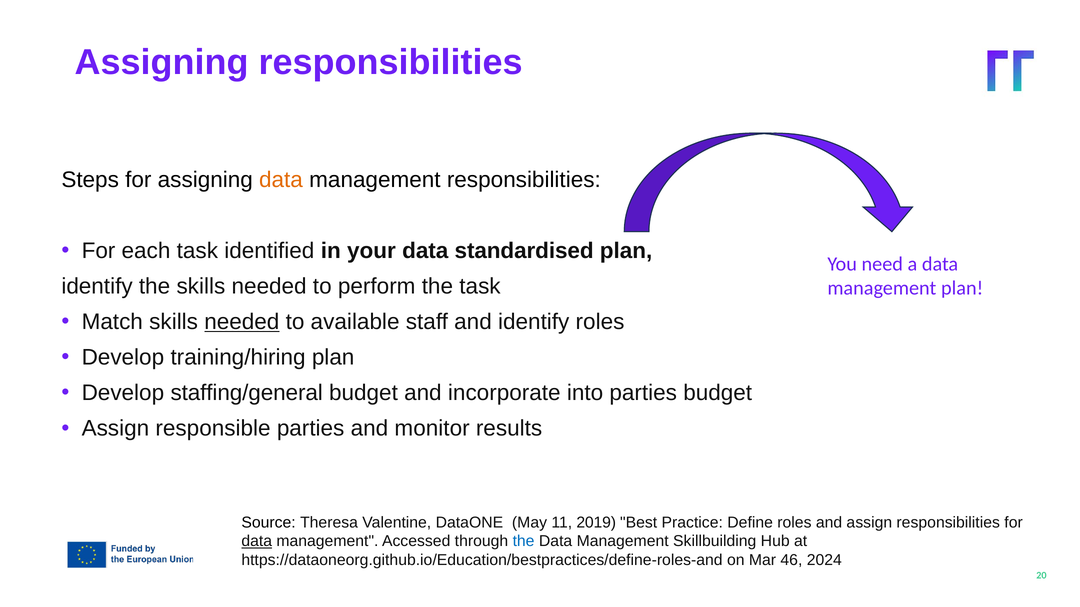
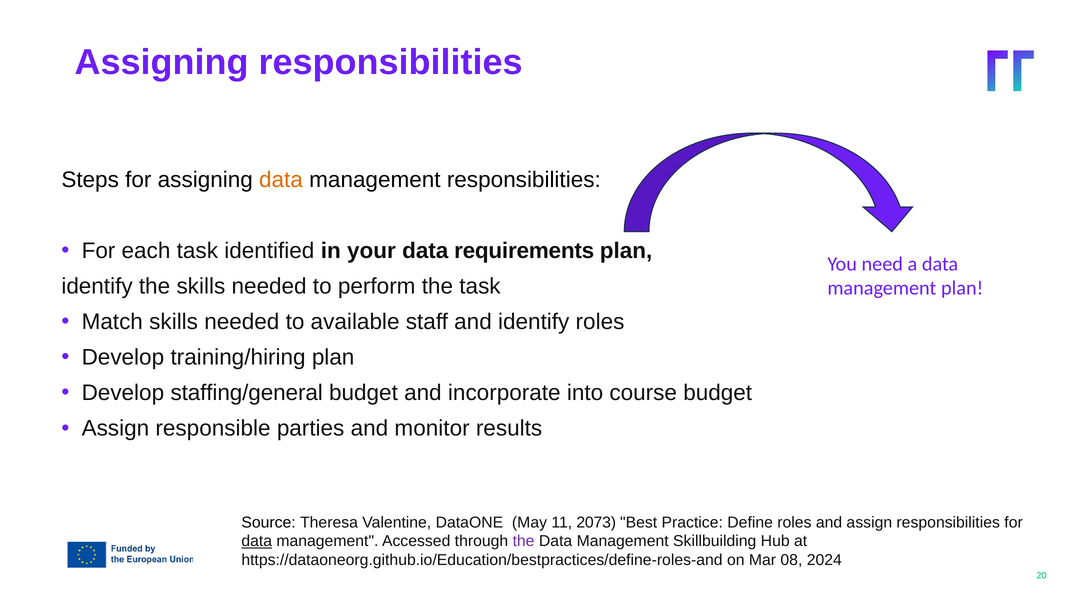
standardised: standardised -> requirements (524, 251)
needed underline: present -> none (242, 322)
into parties: parties -> course (643, 393)
2019: 2019 -> 2073 (596, 523)
the colour: blue -> purple (524, 542)
46: 46 -> 08 (791, 561)
